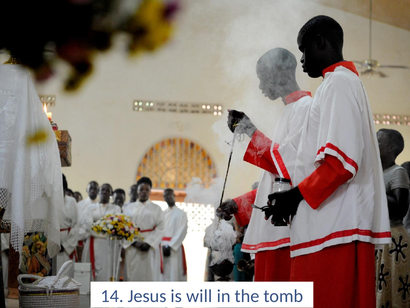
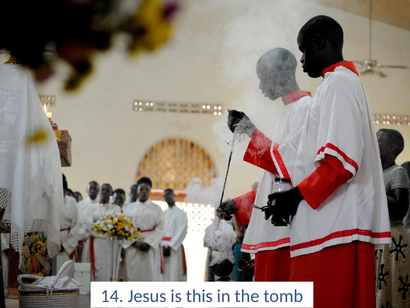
will: will -> this (199, 296)
